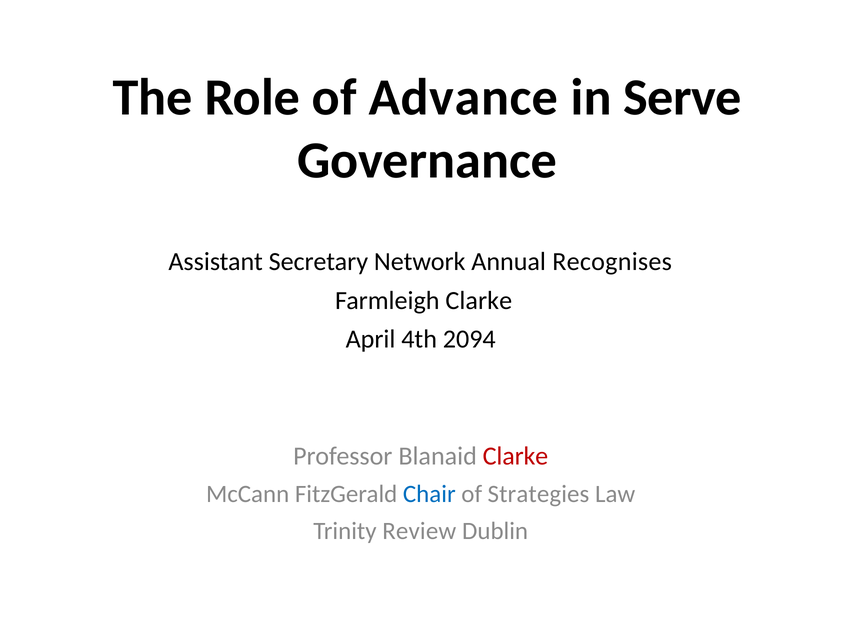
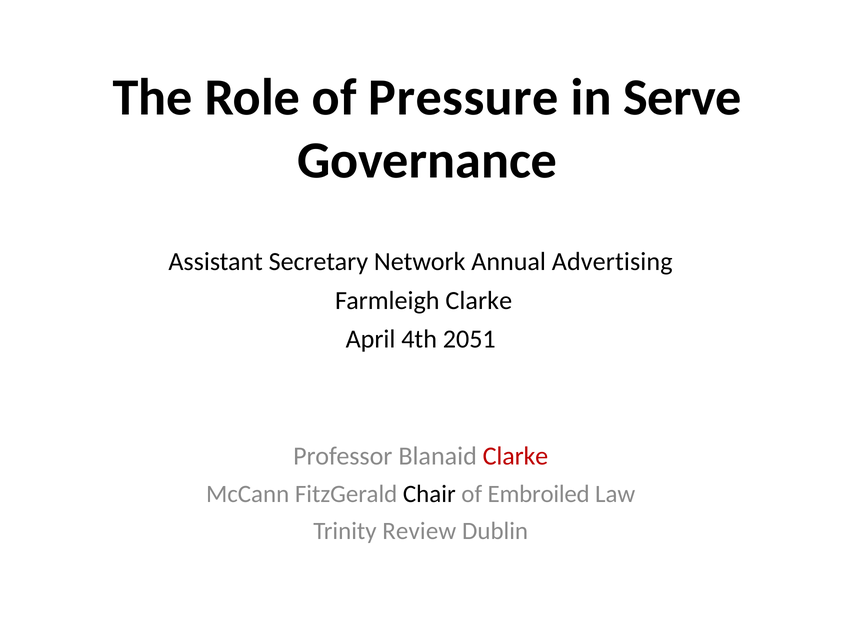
Advance: Advance -> Pressure (464, 98)
Recognises: Recognises -> Advertising (612, 262)
2094: 2094 -> 2051 (469, 340)
Chair colour: blue -> black (429, 494)
Strategies: Strategies -> Embroiled (539, 494)
